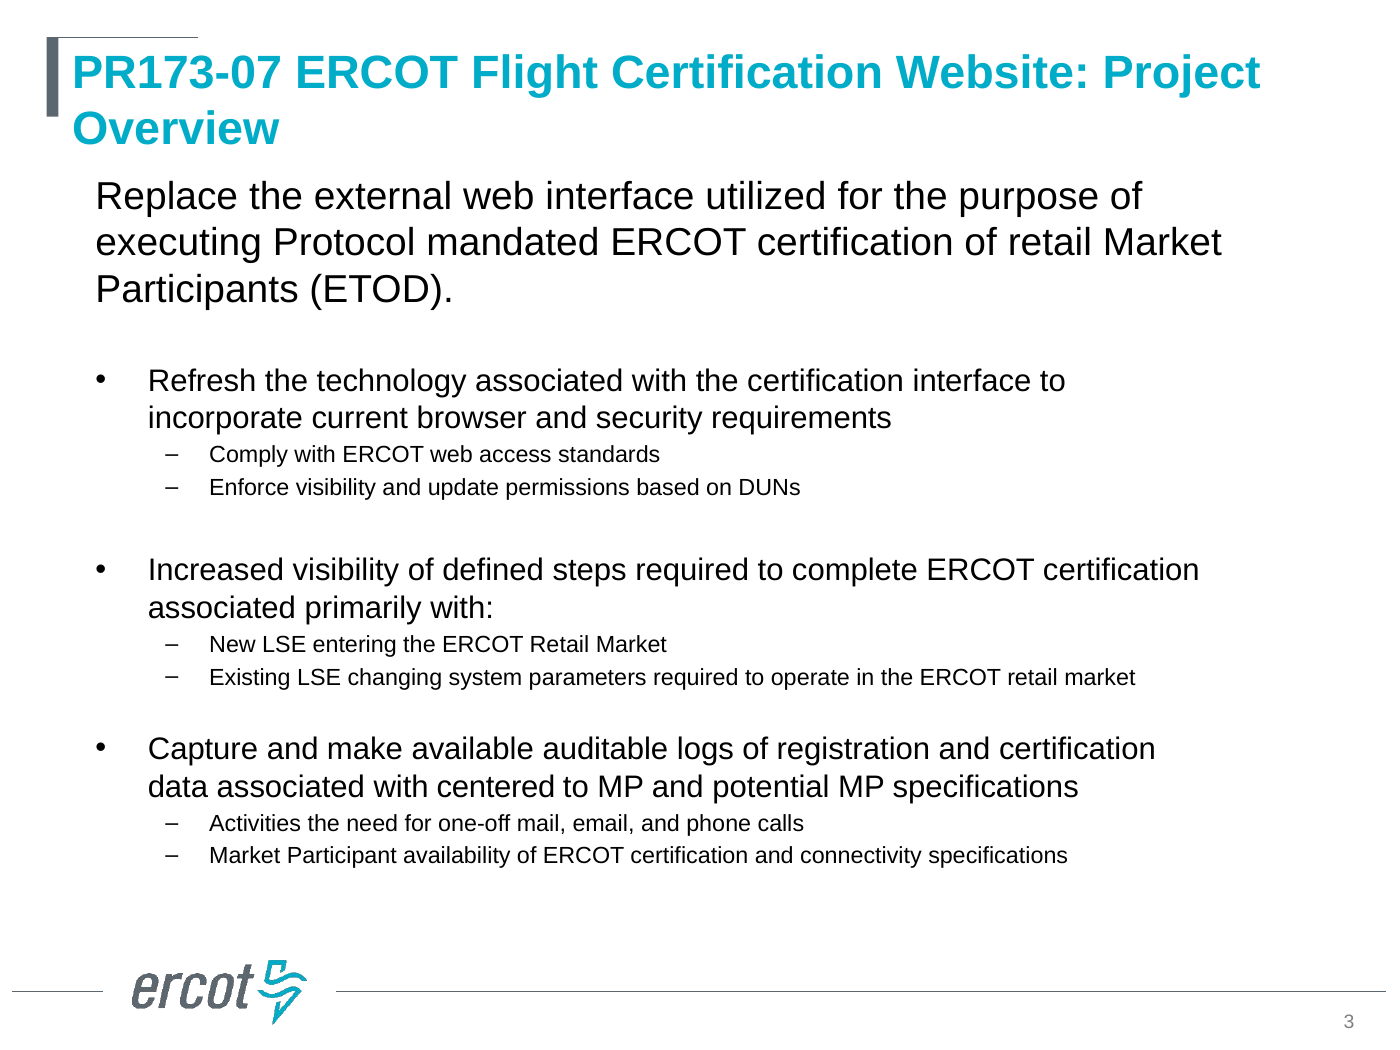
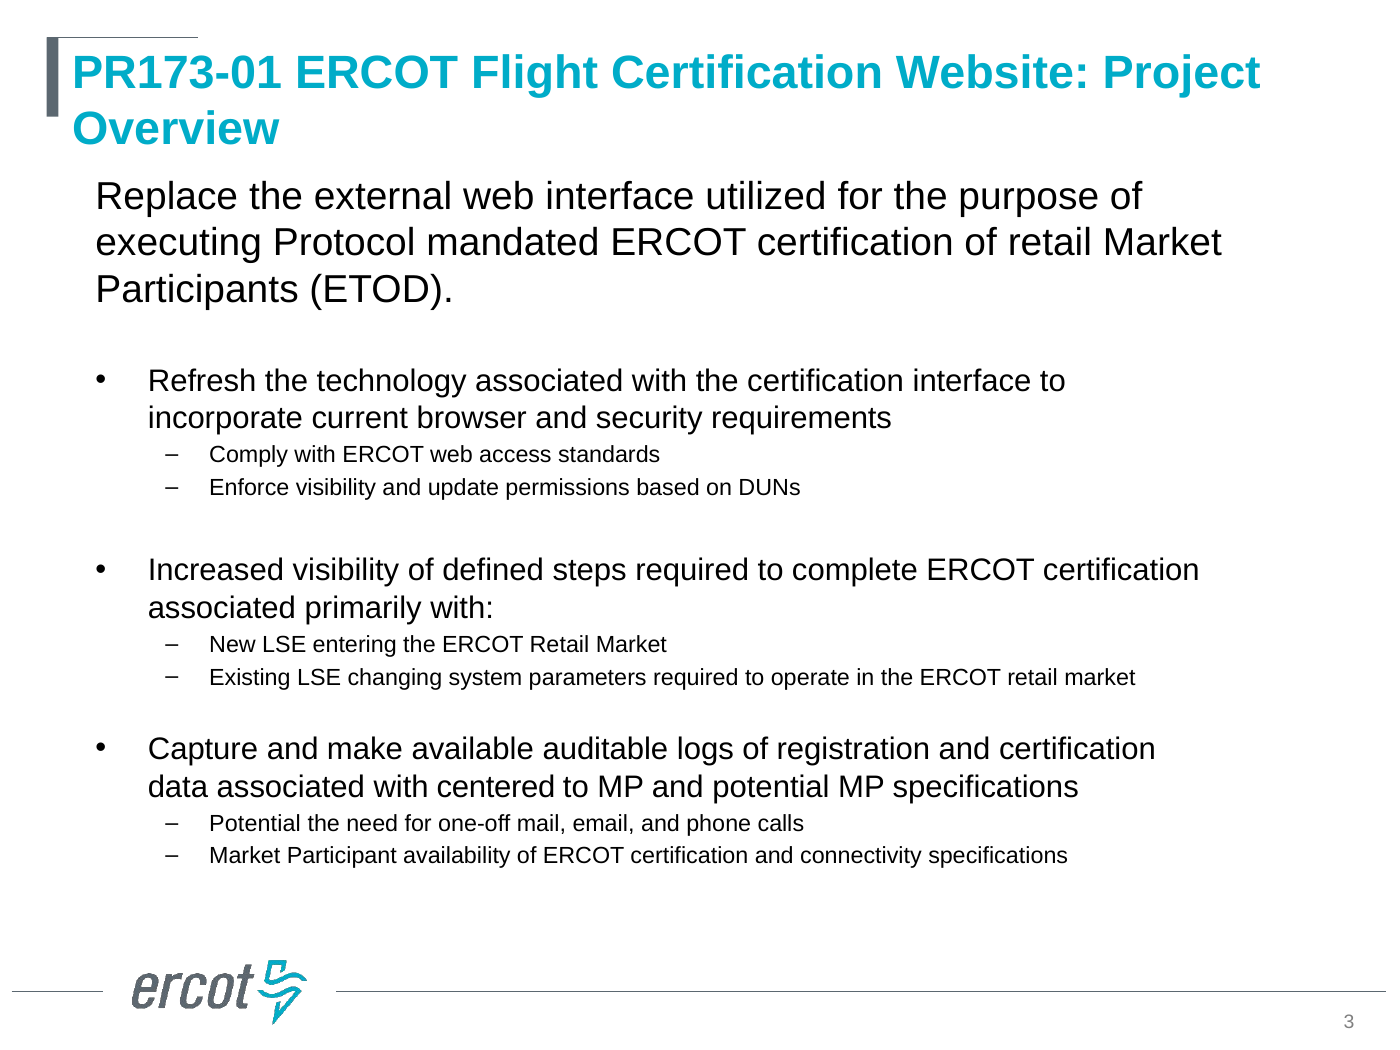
PR173-07: PR173-07 -> PR173-01 (177, 73)
Activities: Activities -> Potential (255, 824)
